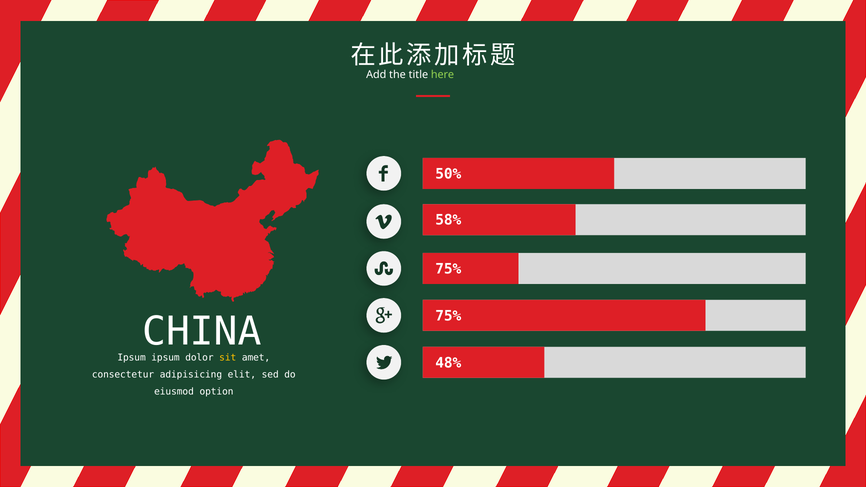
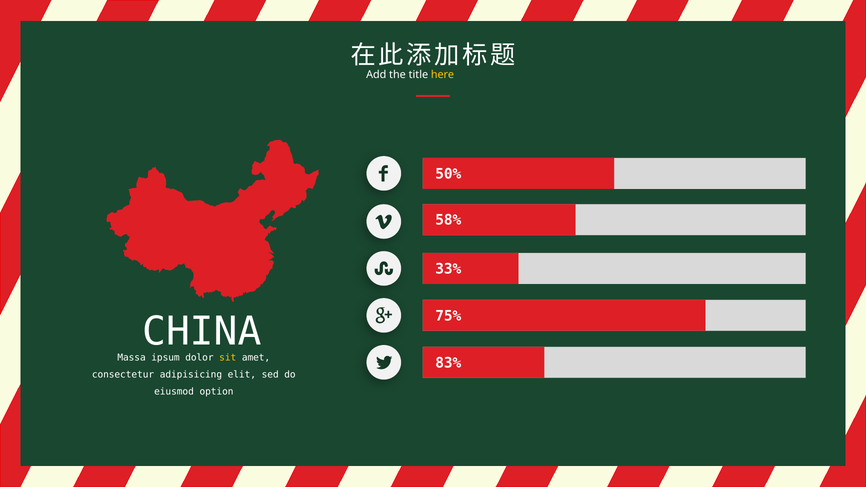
here colour: light green -> yellow (443, 75)
75%: 75% -> 33% (448, 269)
Ipsum: Ipsum -> Massa (132, 358)
48%: 48% -> 83% (448, 363)
